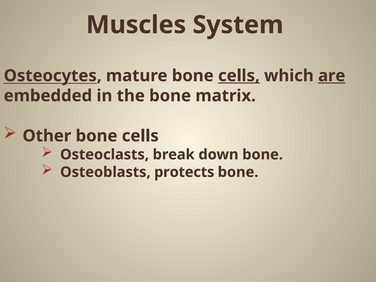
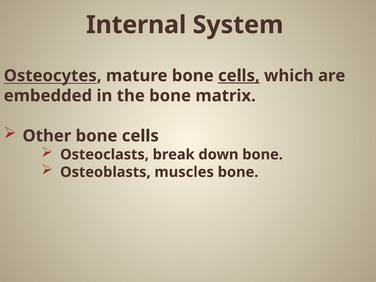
Muscles: Muscles -> Internal (136, 25)
are underline: present -> none (332, 76)
protects: protects -> muscles (184, 172)
